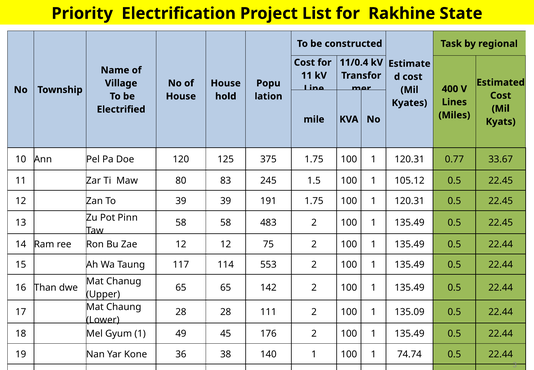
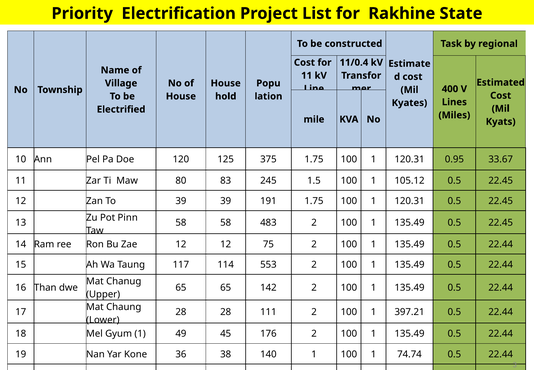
0.77: 0.77 -> 0.95 (454, 159)
135.09: 135.09 -> 397.21 (410, 312)
